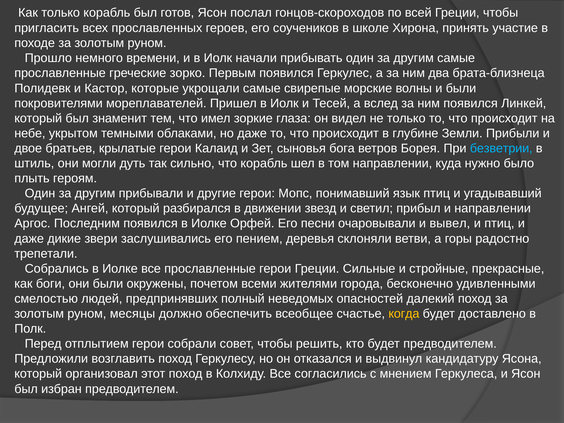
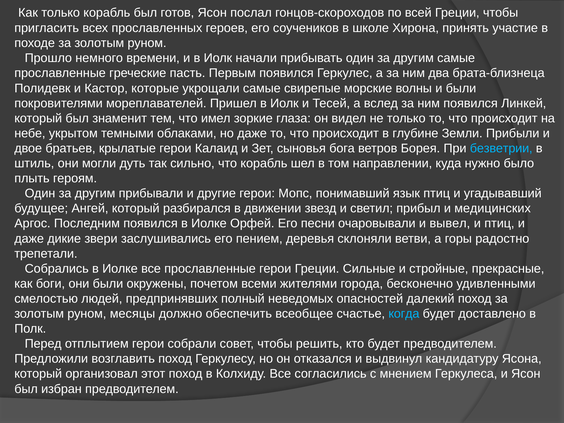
зорко: зорко -> пасть (188, 73)
и направлении: направлении -> медицинских (493, 208)
когда colour: yellow -> light blue (404, 314)
